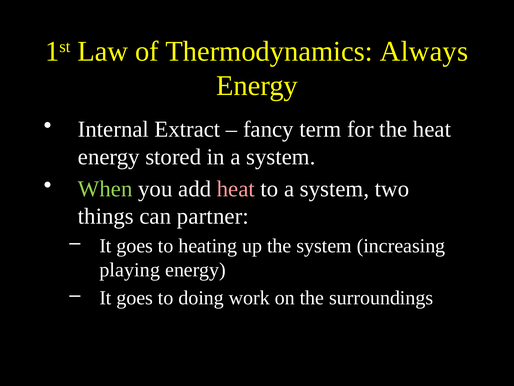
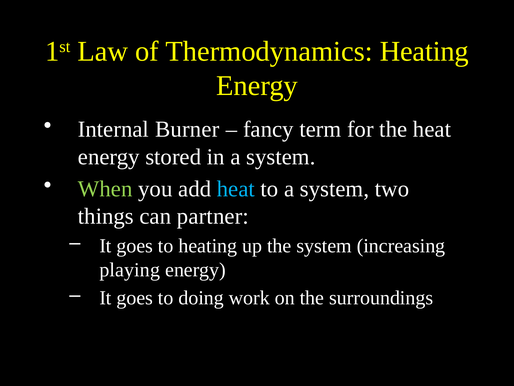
Thermodynamics Always: Always -> Heating (424, 51)
Extract: Extract -> Burner (187, 129)
heat colour: pink -> light blue (236, 189)
